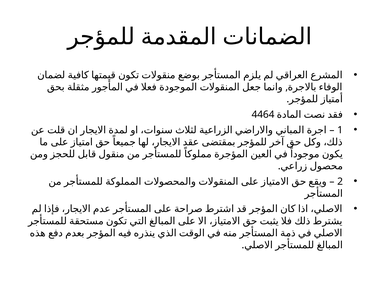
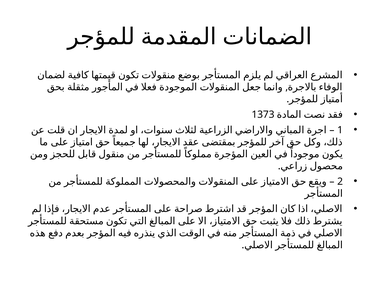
4464: 4464 -> 1373 (263, 115)
